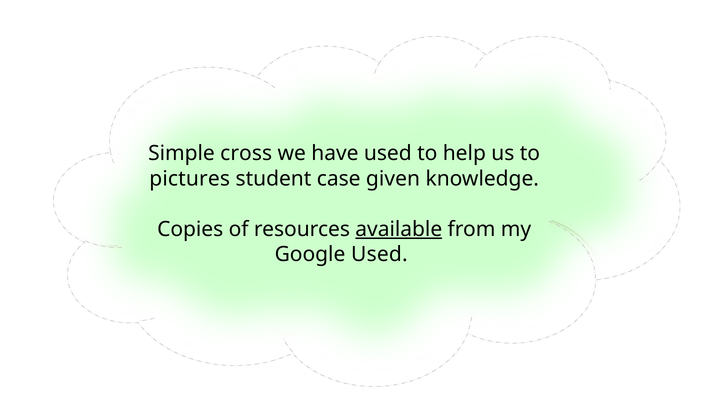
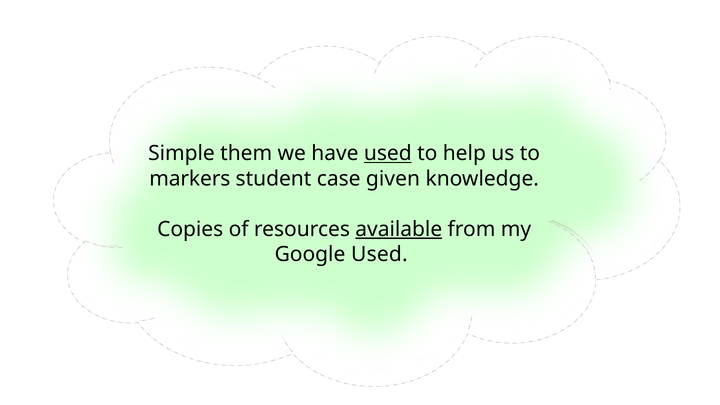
cross: cross -> them (246, 154)
used underline: none -> present (388, 154)
pictures: pictures -> markers (190, 179)
